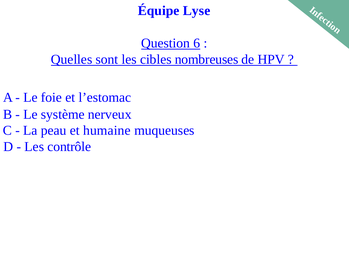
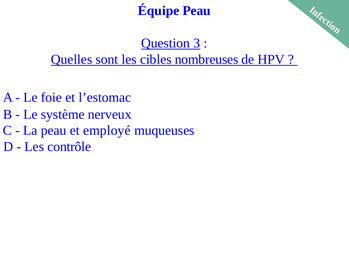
Équipe Lyse: Lyse -> Peau (197, 11)
6: 6 -> 3 (197, 43)
humaine: humaine -> employé (107, 131)
